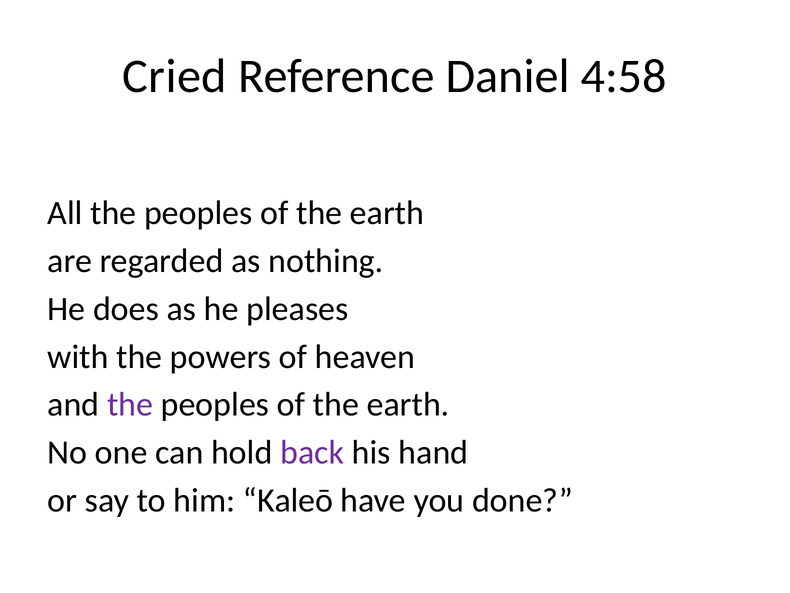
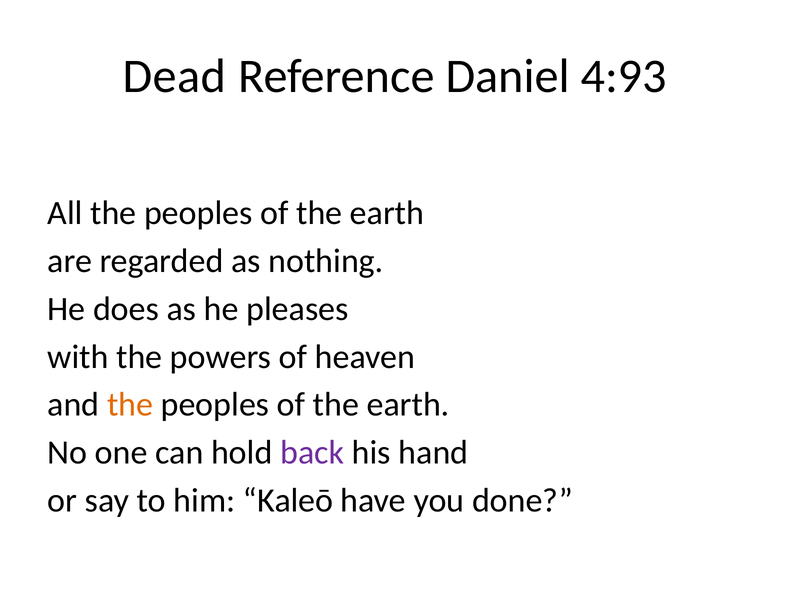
Cried: Cried -> Dead (175, 76)
4:58: 4:58 -> 4:93 (624, 76)
the colour: purple -> orange (130, 404)
